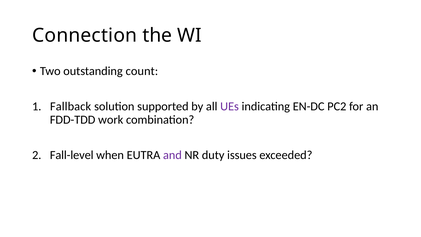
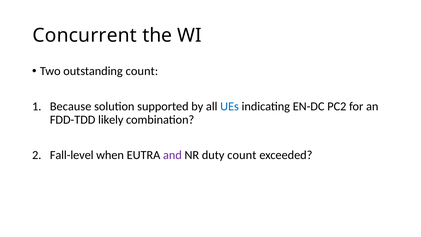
Connection: Connection -> Concurrent (85, 35)
Fallback: Fallback -> Because (71, 106)
UEs colour: purple -> blue (230, 106)
work: work -> likely (111, 120)
duty issues: issues -> count (242, 155)
